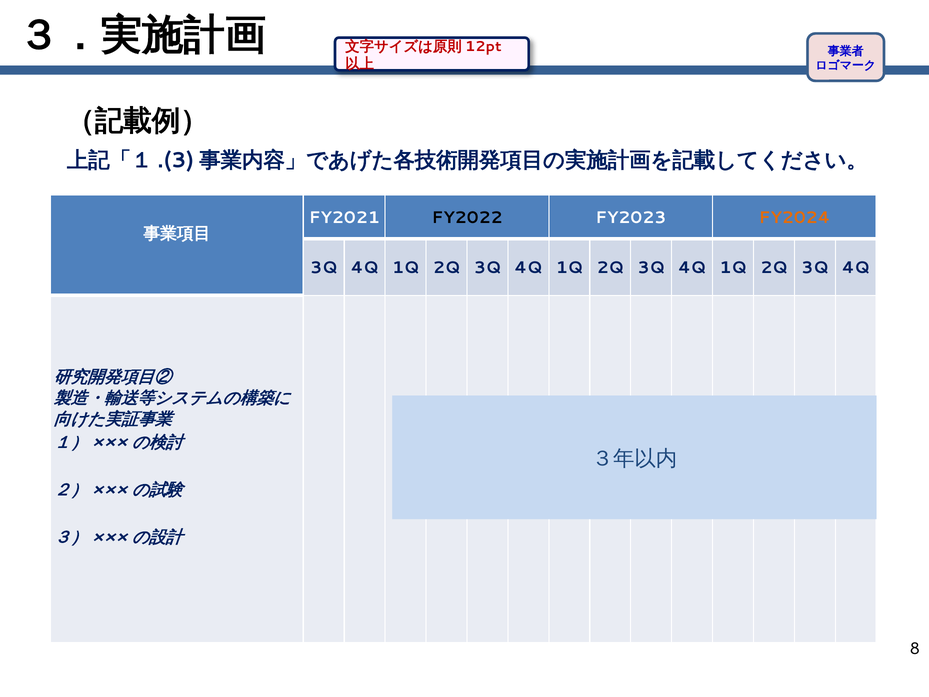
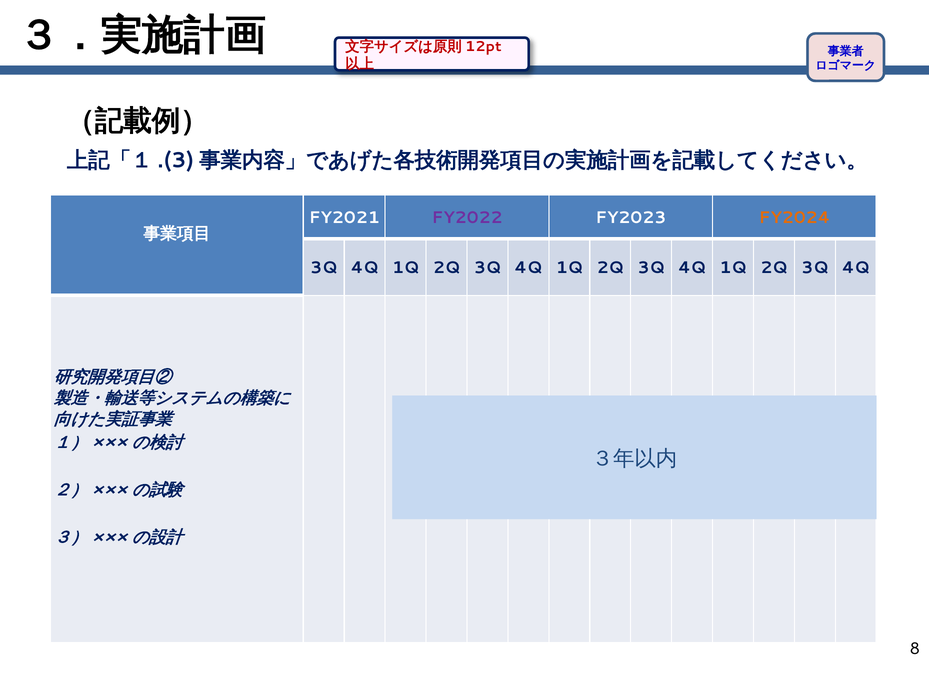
FY2022 colour: black -> purple (467, 218)
